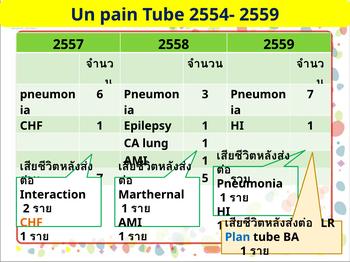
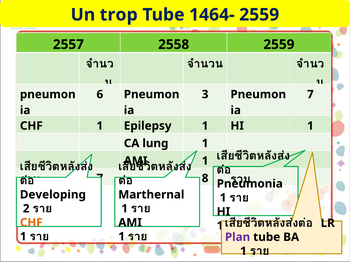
pain: pain -> trop (119, 15)
2554-: 2554- -> 1464- (212, 15)
5: 5 -> 8 (205, 179)
Interaction: Interaction -> Developing (53, 195)
Plan colour: blue -> purple (238, 238)
